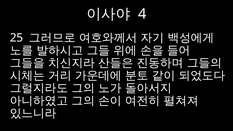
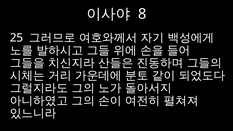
4: 4 -> 8 (142, 14)
